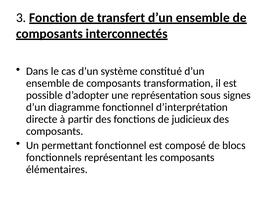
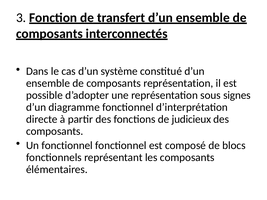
composants transformation: transformation -> représentation (178, 83)
Un permettant: permettant -> fonctionnel (67, 146)
